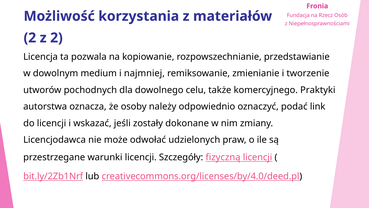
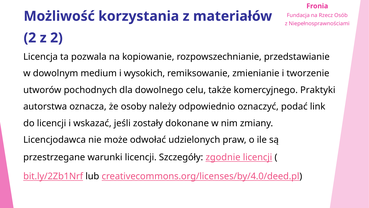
najmniej: najmniej -> wysokich (144, 73)
fizyczną: fizyczną -> zgodnie (223, 157)
